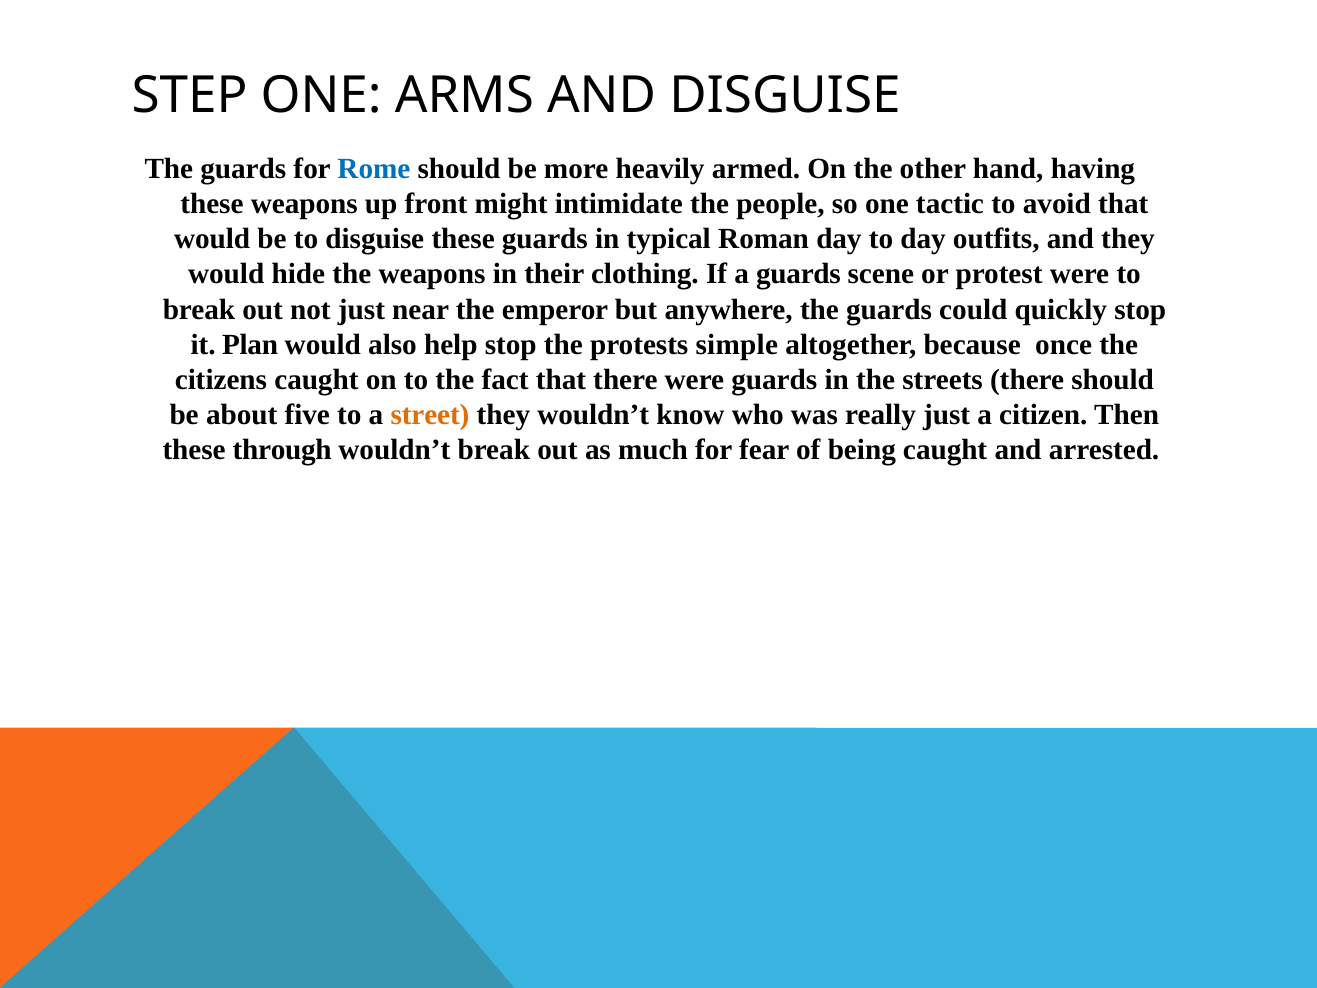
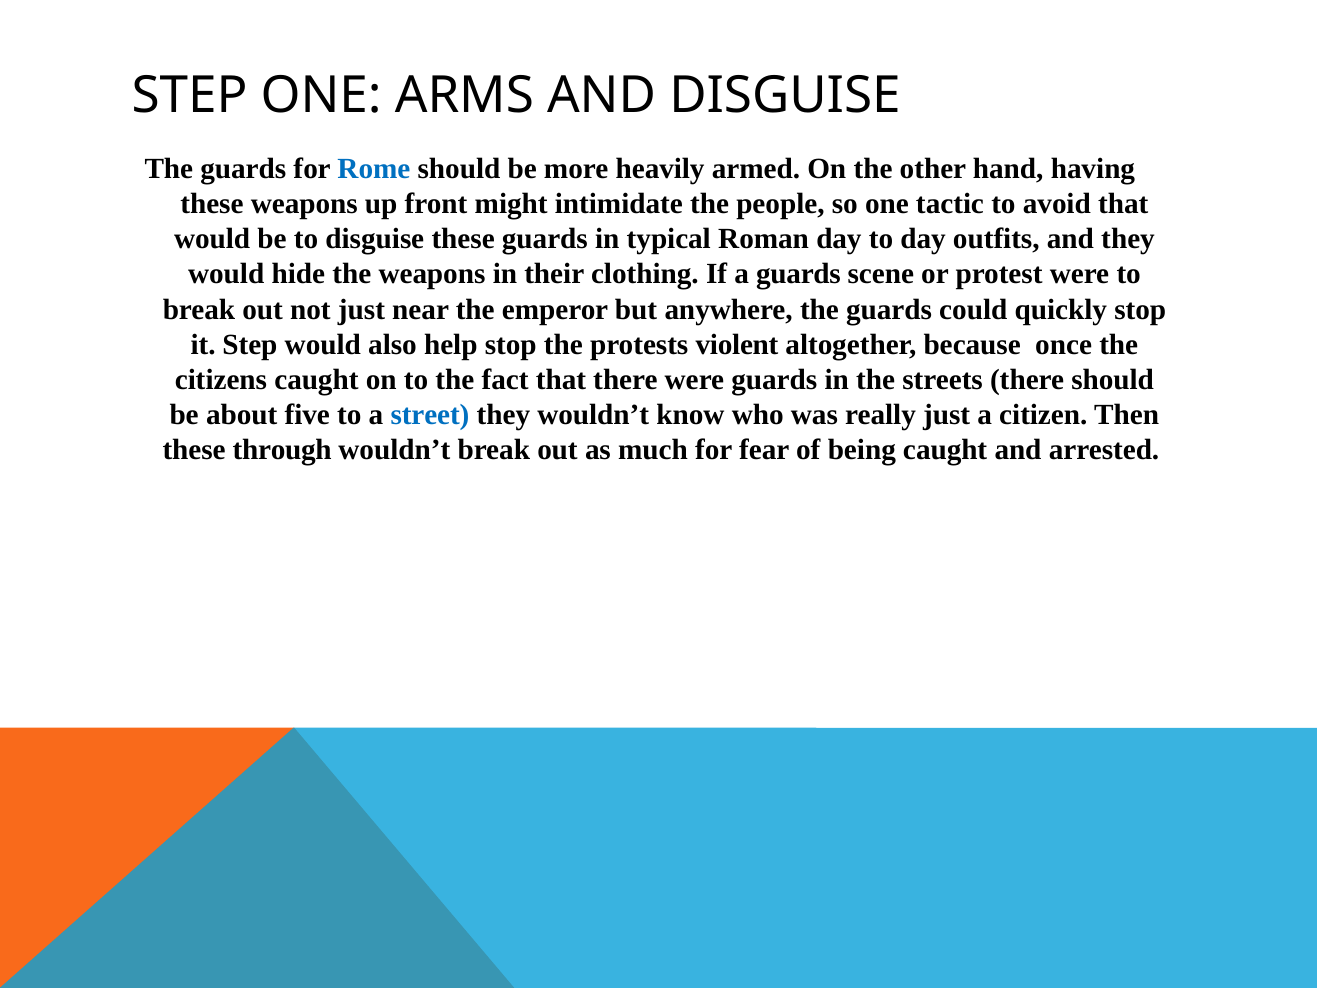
it Plan: Plan -> Step (250, 344)
simple: simple -> violent (737, 344)
street colour: orange -> blue (430, 415)
